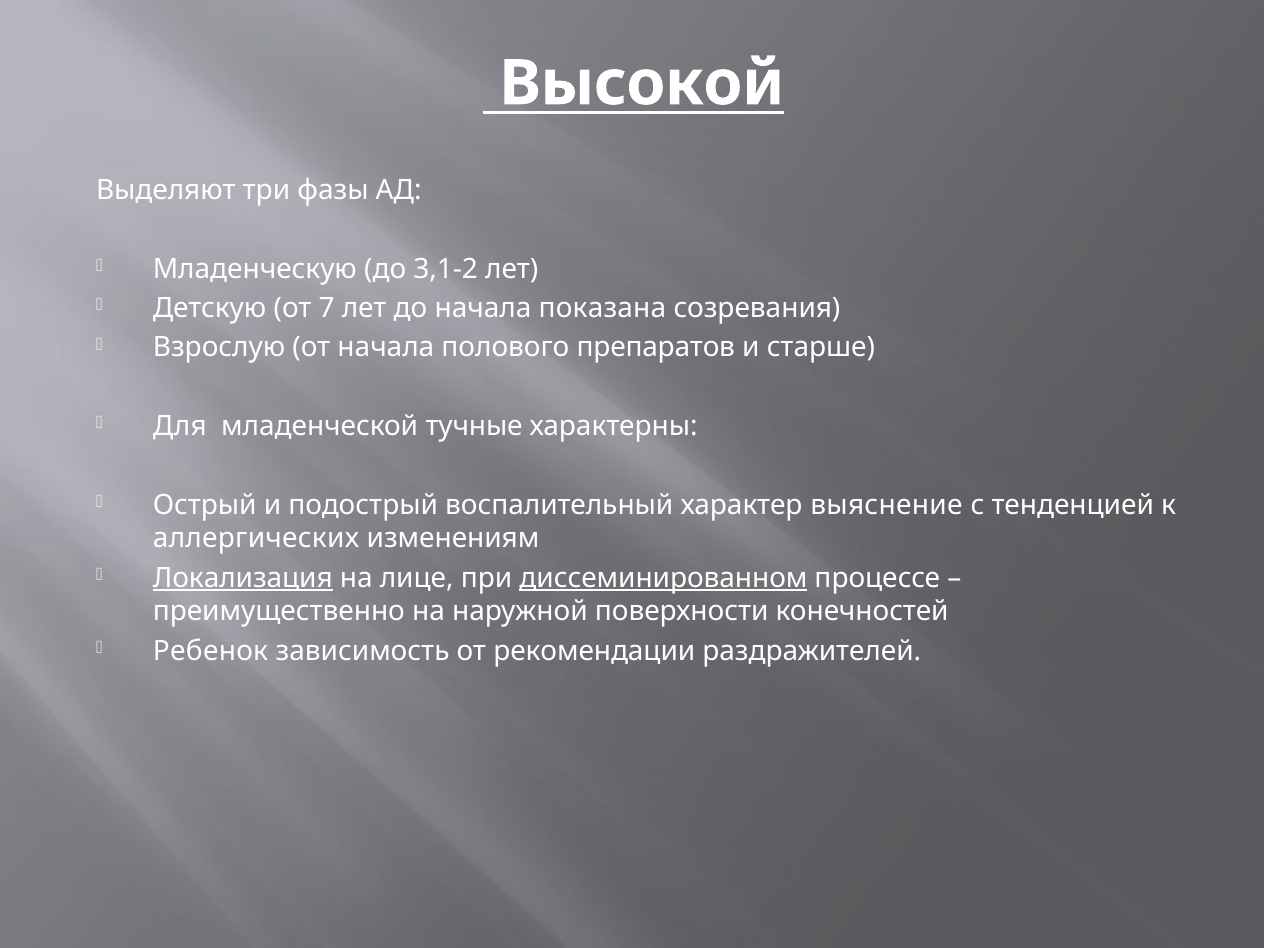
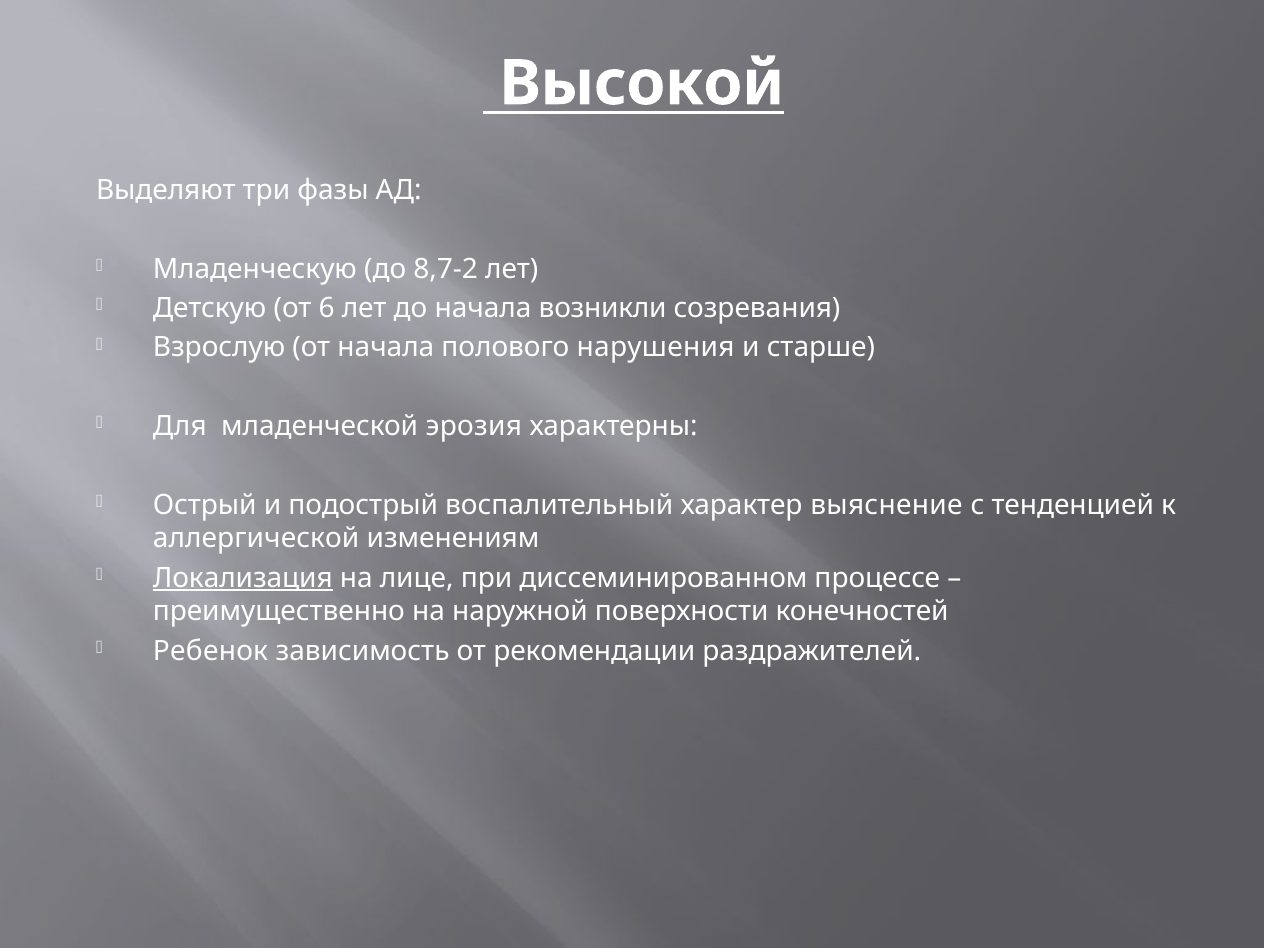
3,1-2: 3,1-2 -> 8,7-2 (446, 269)
7: 7 -> 6 (327, 308)
показана: показана -> возникли (603, 308)
препаратов: препаратов -> нарушения (656, 348)
тучные: тучные -> эрозия (474, 426)
аллергических: аллергических -> аллергической (256, 539)
диссеминированном underline: present -> none (663, 578)
